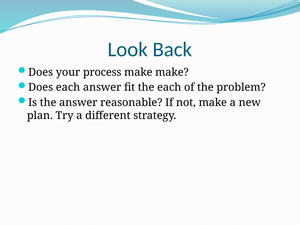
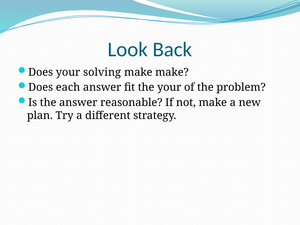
process: process -> solving (102, 72)
the each: each -> your (169, 87)
